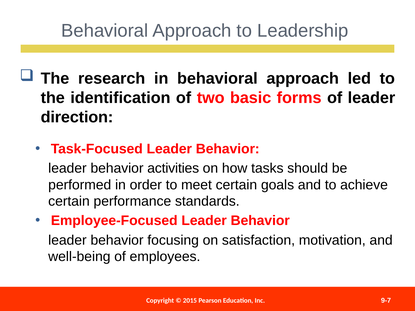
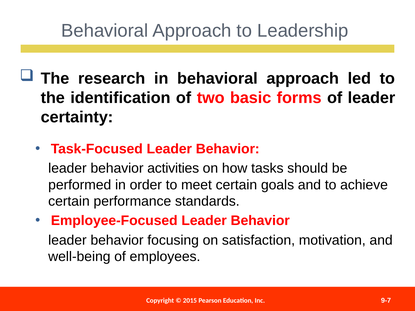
direction: direction -> certainty (77, 117)
